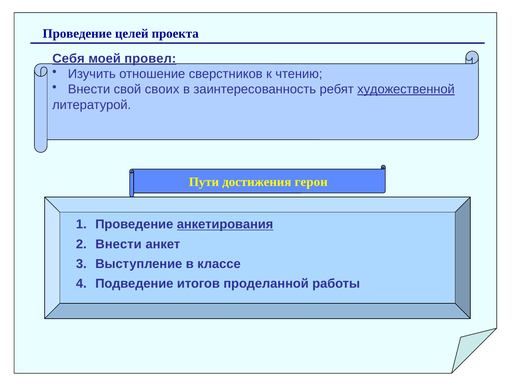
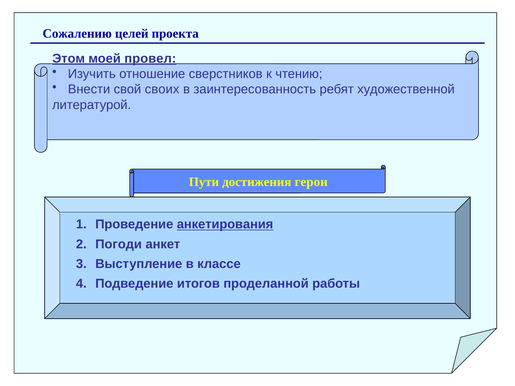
Проведение: Проведение -> Сожалению (77, 34)
Себя: Себя -> Этом (69, 59)
художественной underline: present -> none (406, 89)
Внести: Внести -> Погоди (119, 244)
